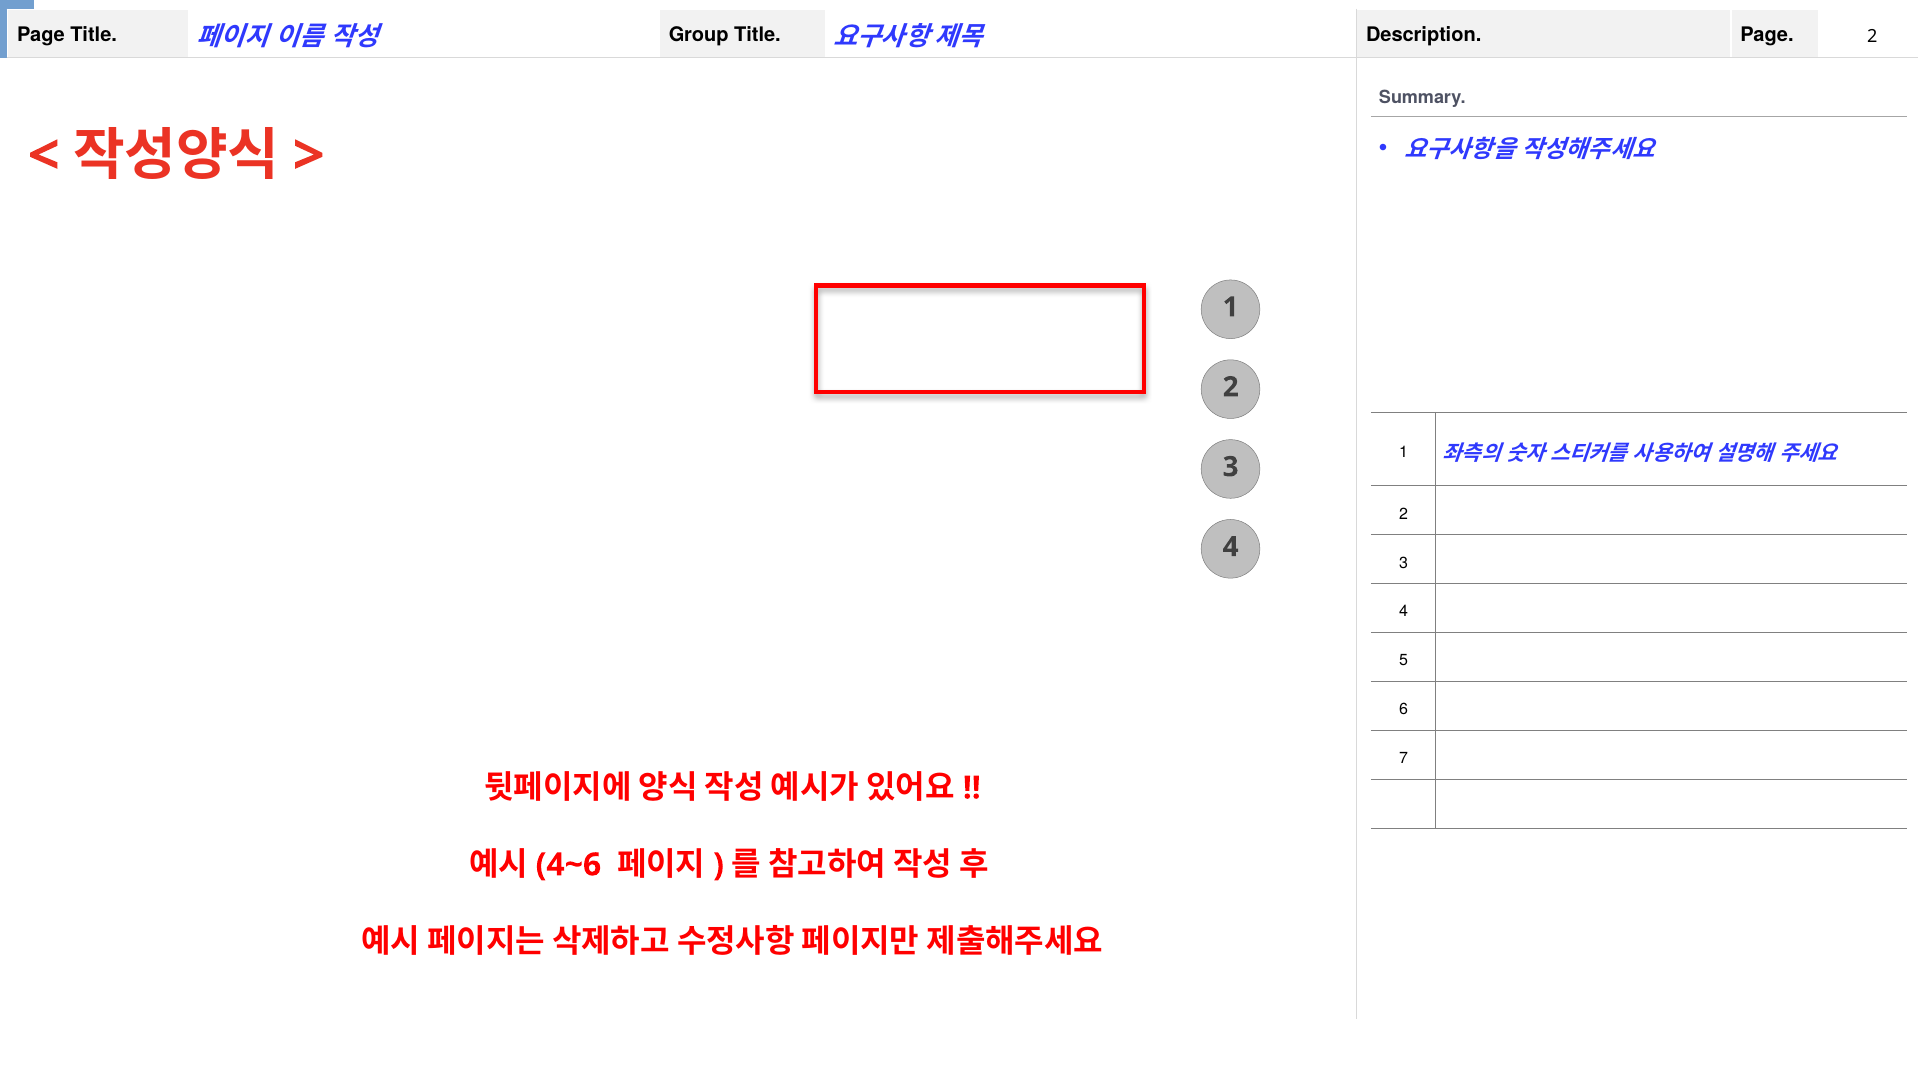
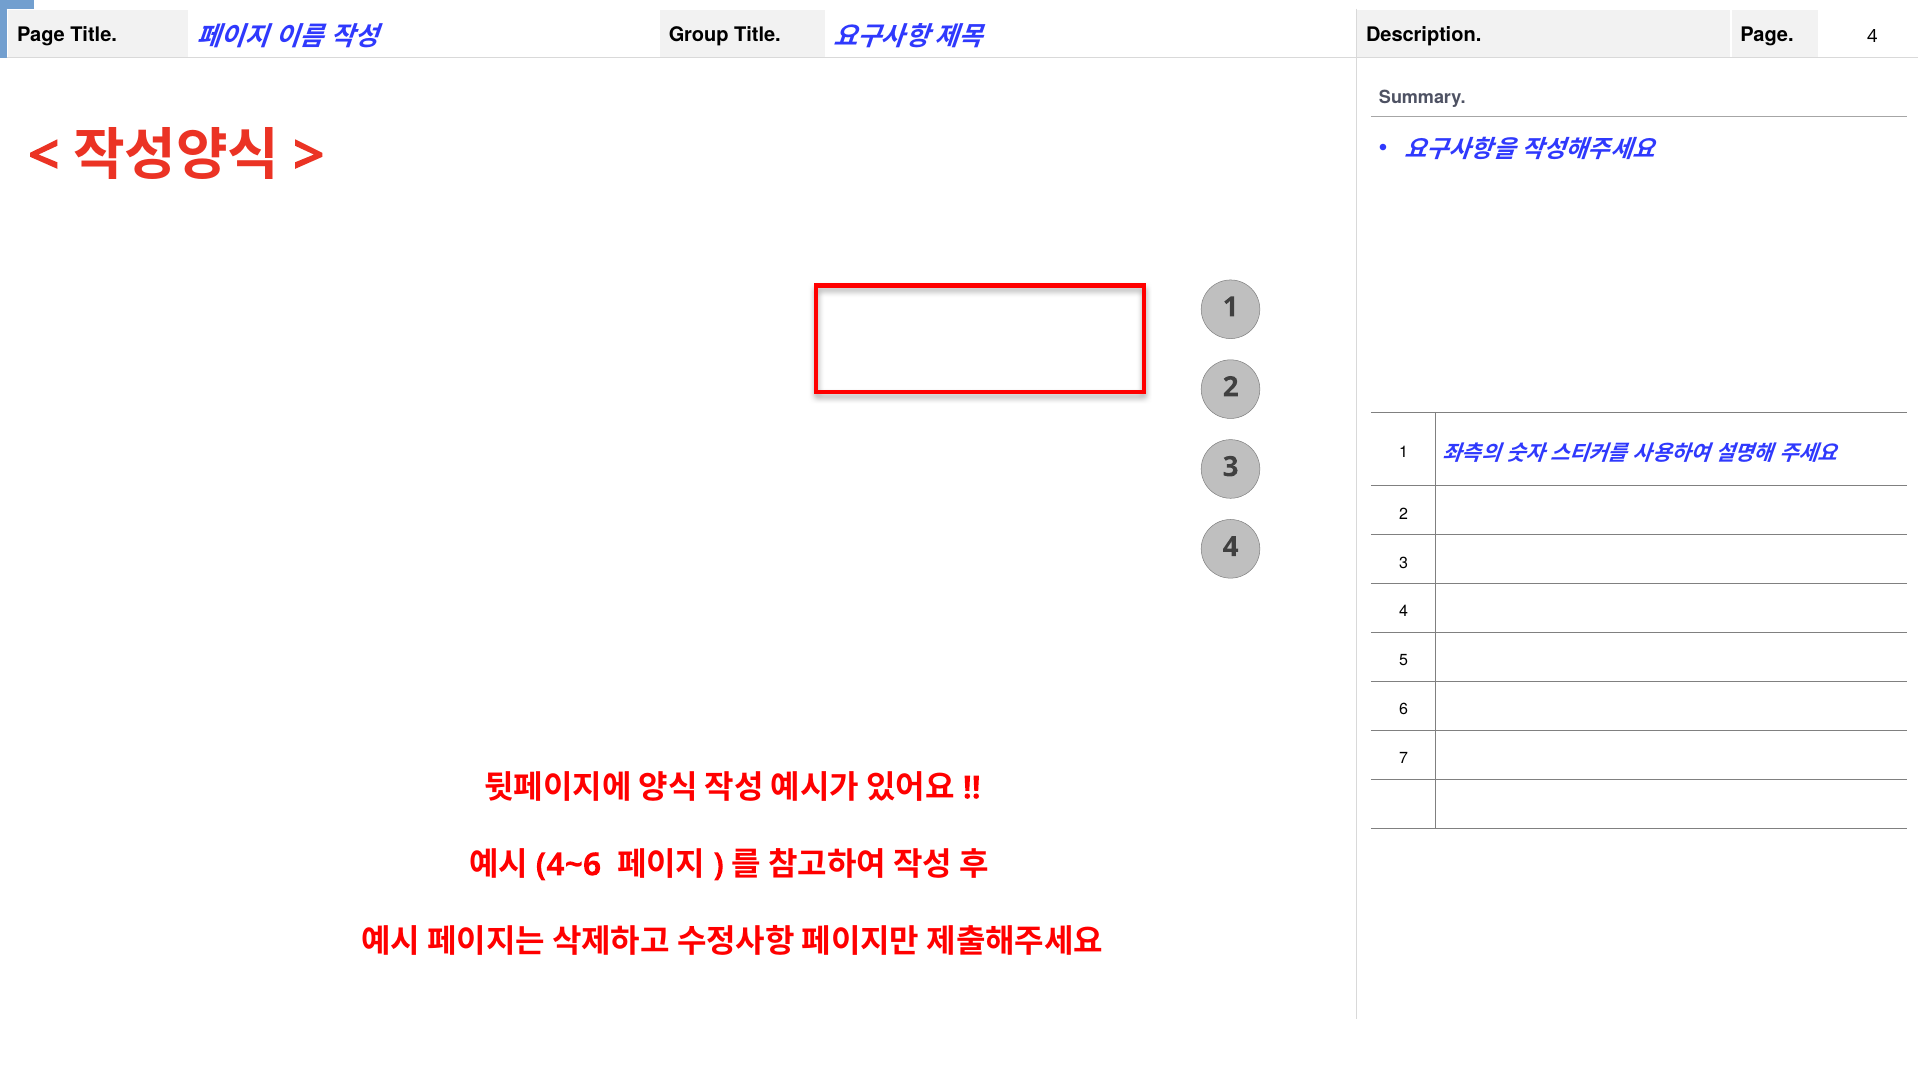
2: 2 -> 4 (1872, 36)
